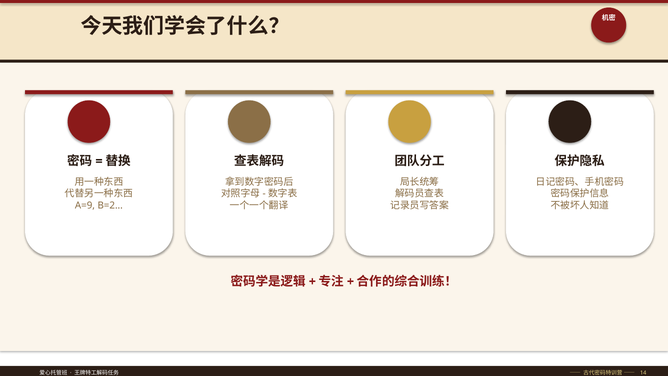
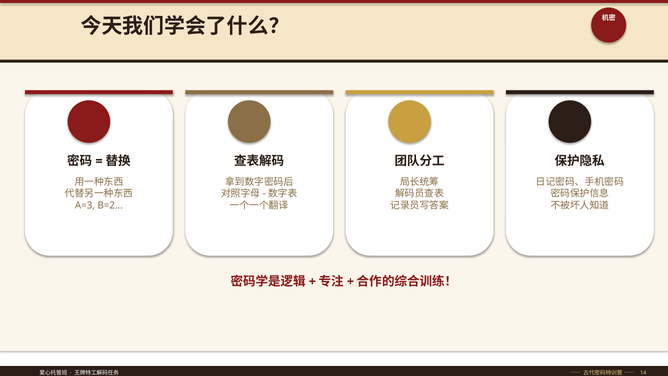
A=9: A=9 -> A=3 (85, 205)
